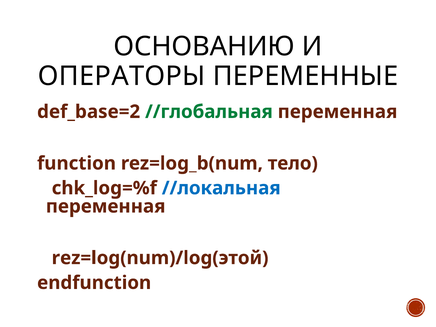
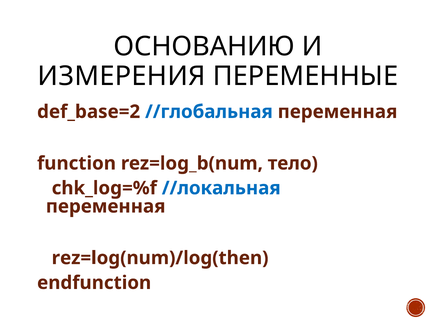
ОПЕРАТОРЫ: ОПЕРАТОРЫ -> ИЗМЕРЕНИЯ (122, 76)
//глобальная colour: green -> blue (209, 112)
rez=log(num)/log(этой: rez=log(num)/log(этой -> rez=log(num)/log(then (160, 258)
